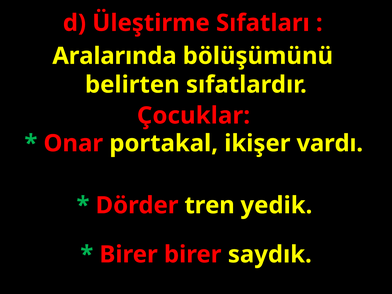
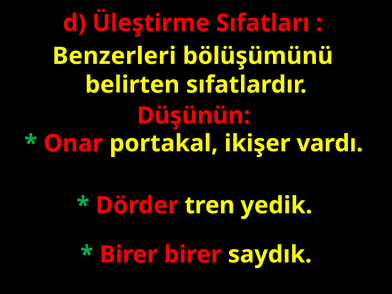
Aralarında: Aralarında -> Benzerleri (114, 56)
Çocuklar: Çocuklar -> Düşünün (194, 116)
